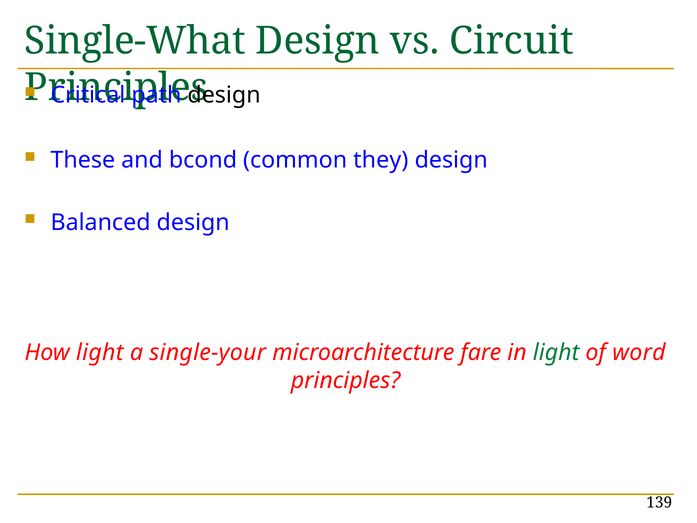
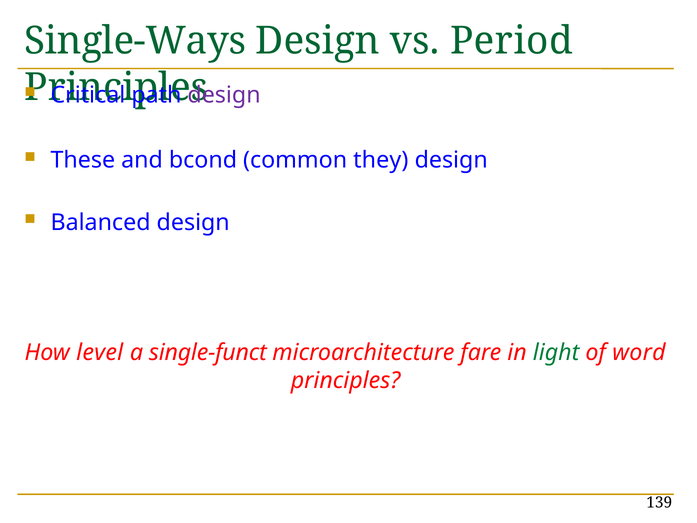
Single-What: Single-What -> Single-Ways (135, 41)
Circuit: Circuit -> Period (511, 41)
design colour: black -> purple (224, 95)
How light: light -> level (100, 352)
single-your: single-your -> single-funct (208, 352)
